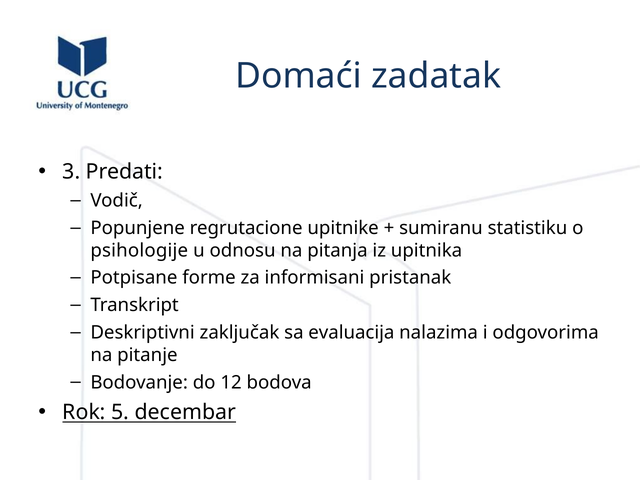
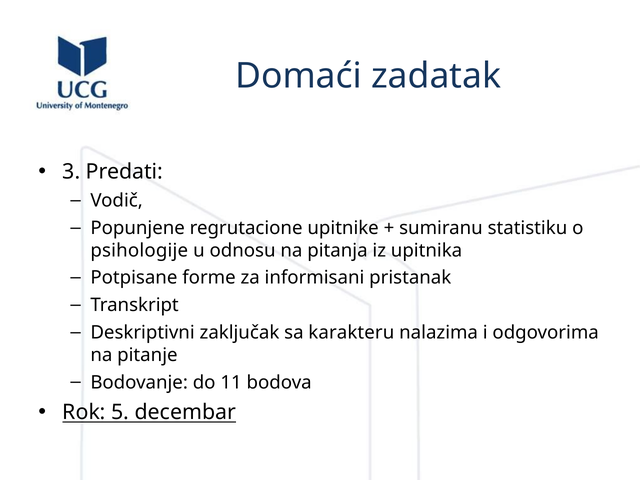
evaluacija: evaluacija -> karakteru (351, 333)
12: 12 -> 11 (231, 382)
